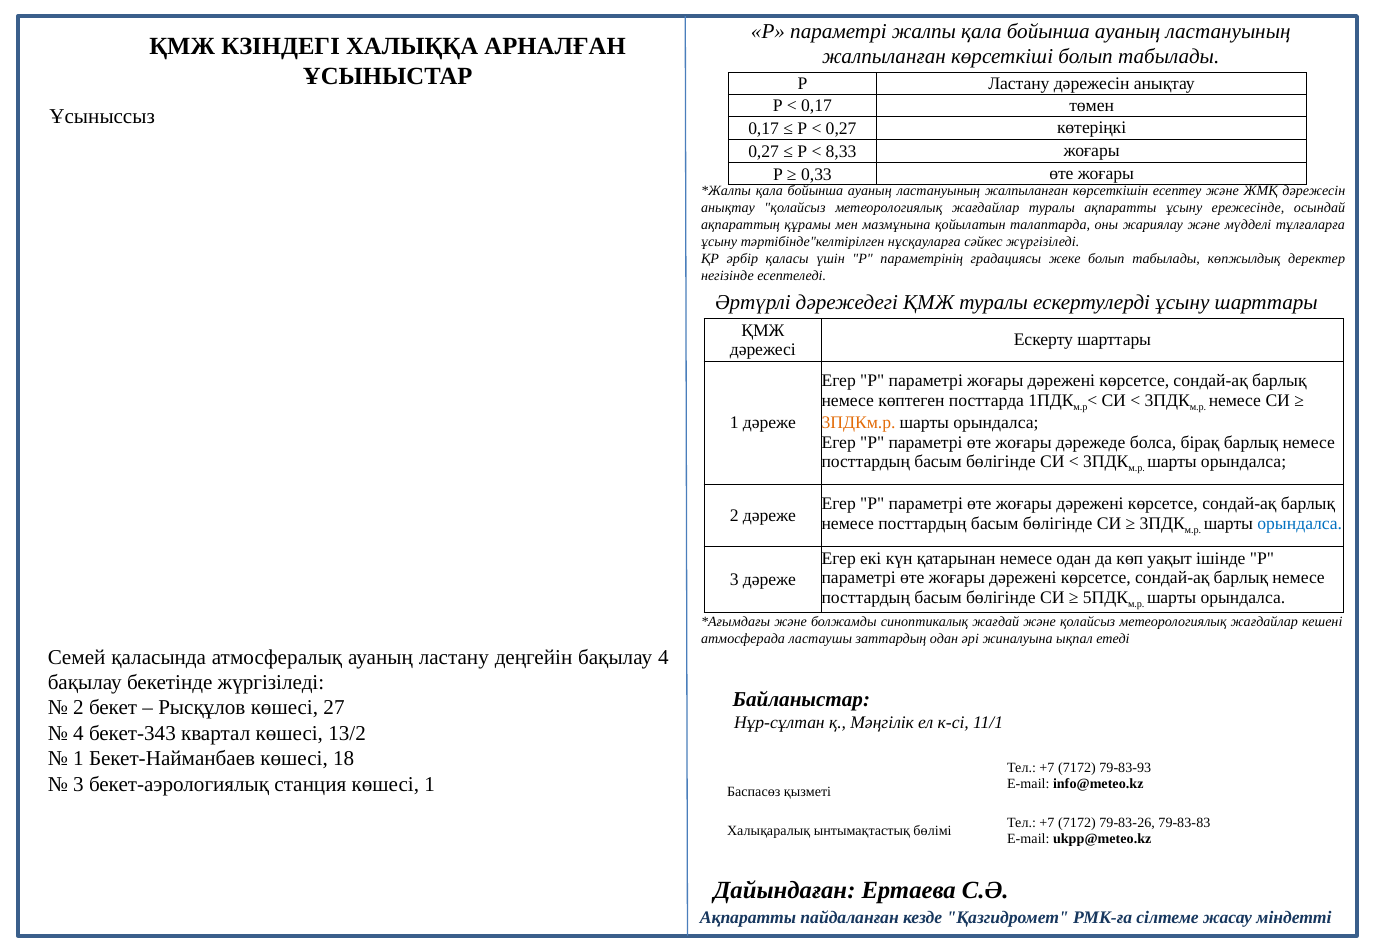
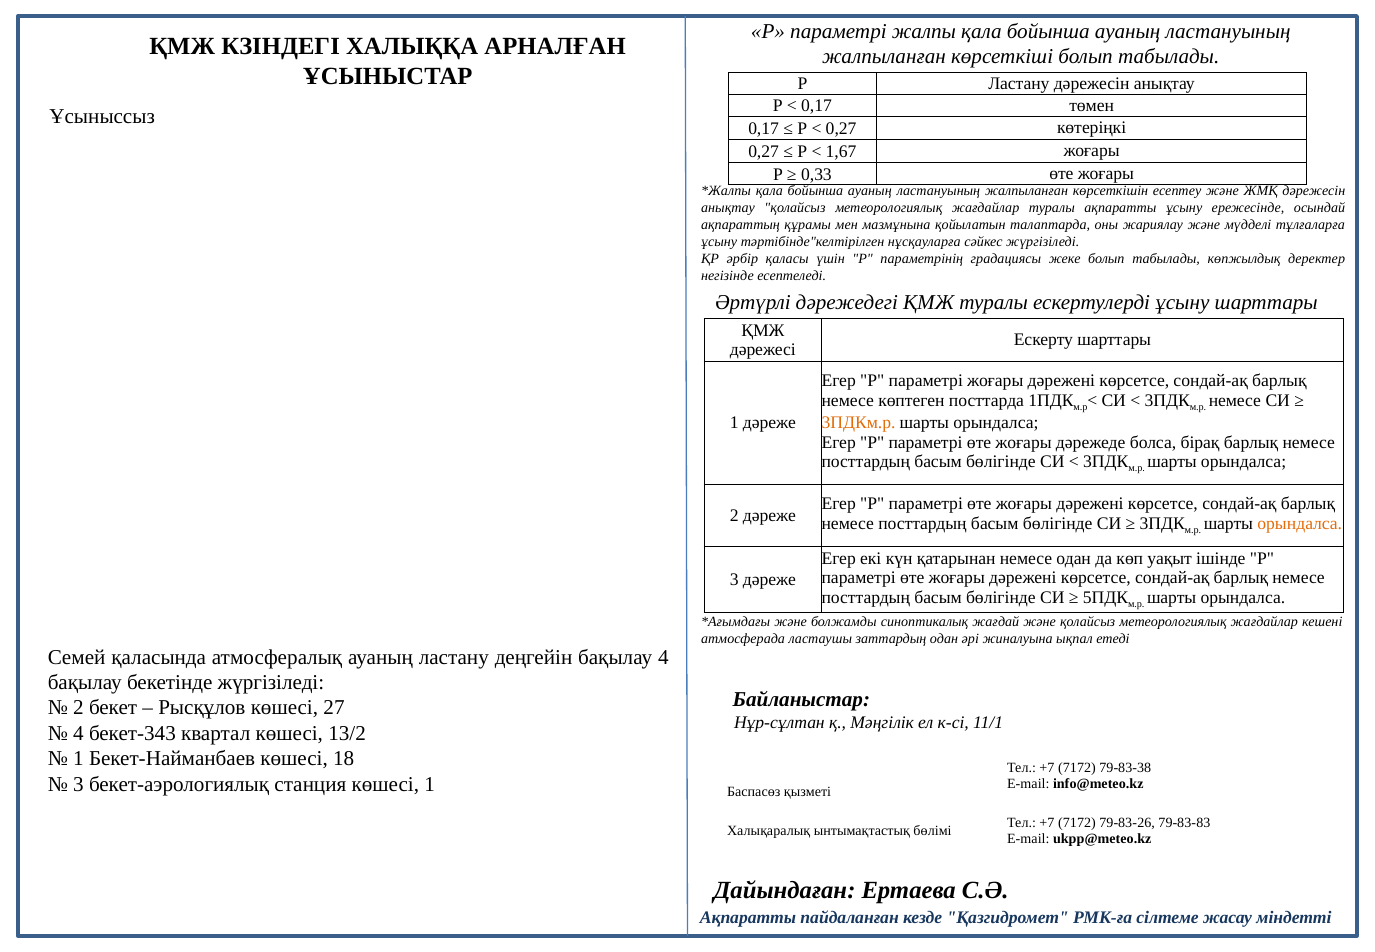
8,33: 8,33 -> 1,67 (841, 152)
орындалса colour: blue -> orange (1300, 523)
79-83-93: 79-83-93 -> 79-83-38 (1125, 768)
